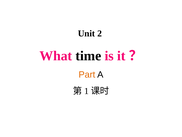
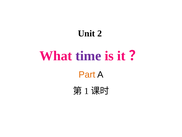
time colour: black -> purple (88, 56)
